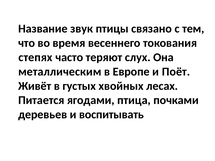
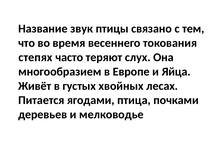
металлическим: металлическим -> многообразием (60, 72)
Поёт: Поёт -> Яйца (176, 72)
воспитывать: воспитывать -> мелководье (111, 115)
